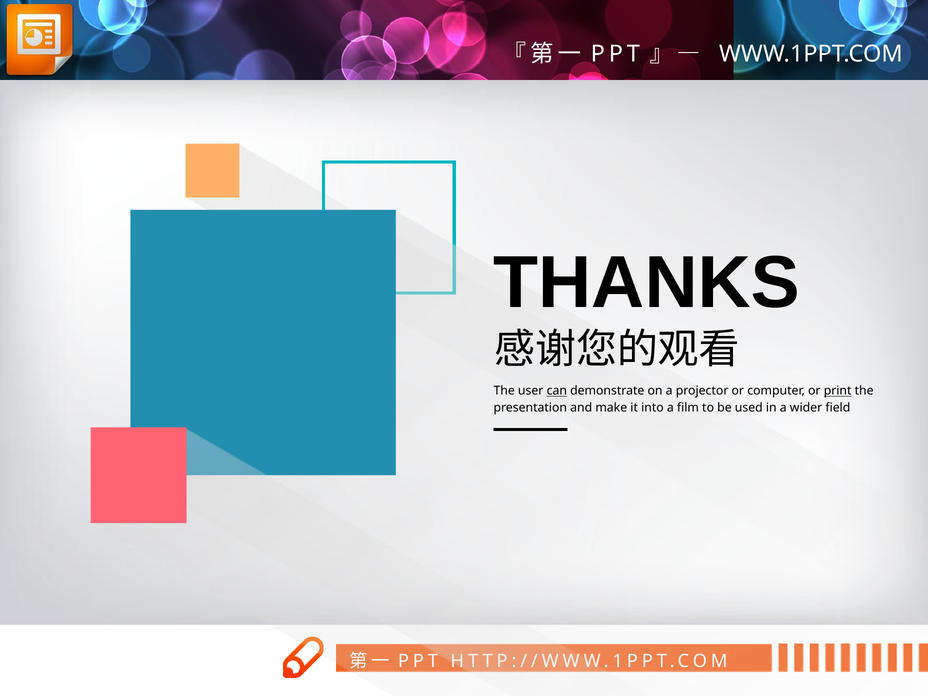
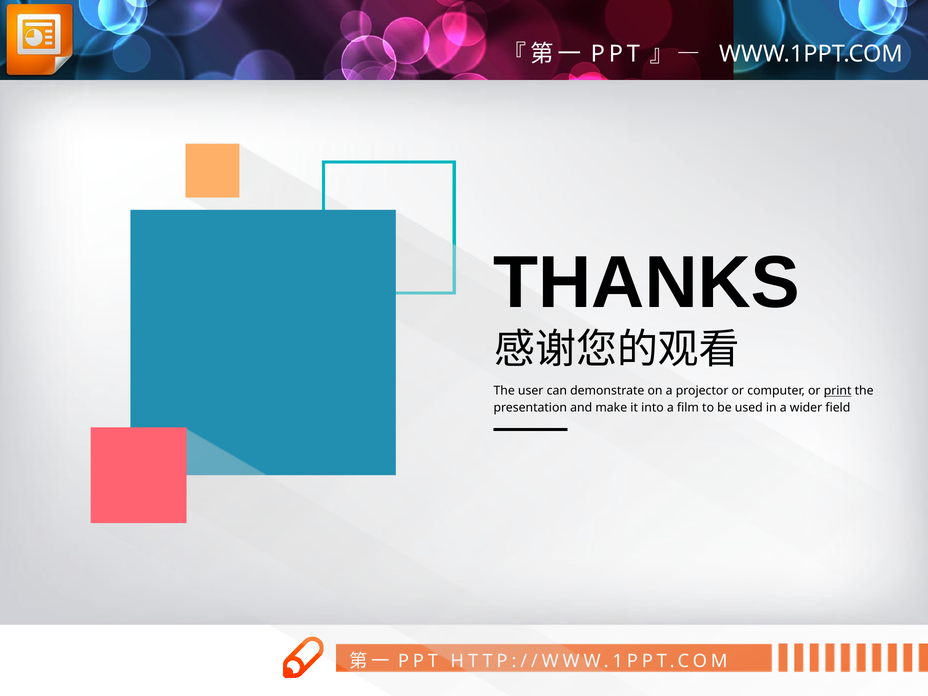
can underline: present -> none (557, 391)
